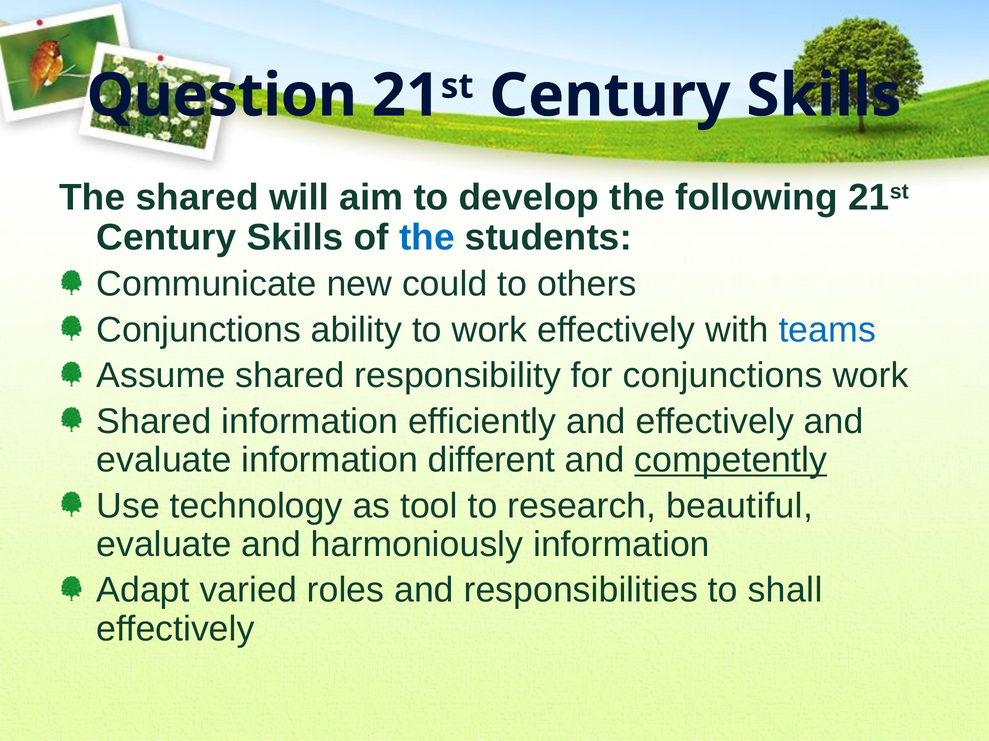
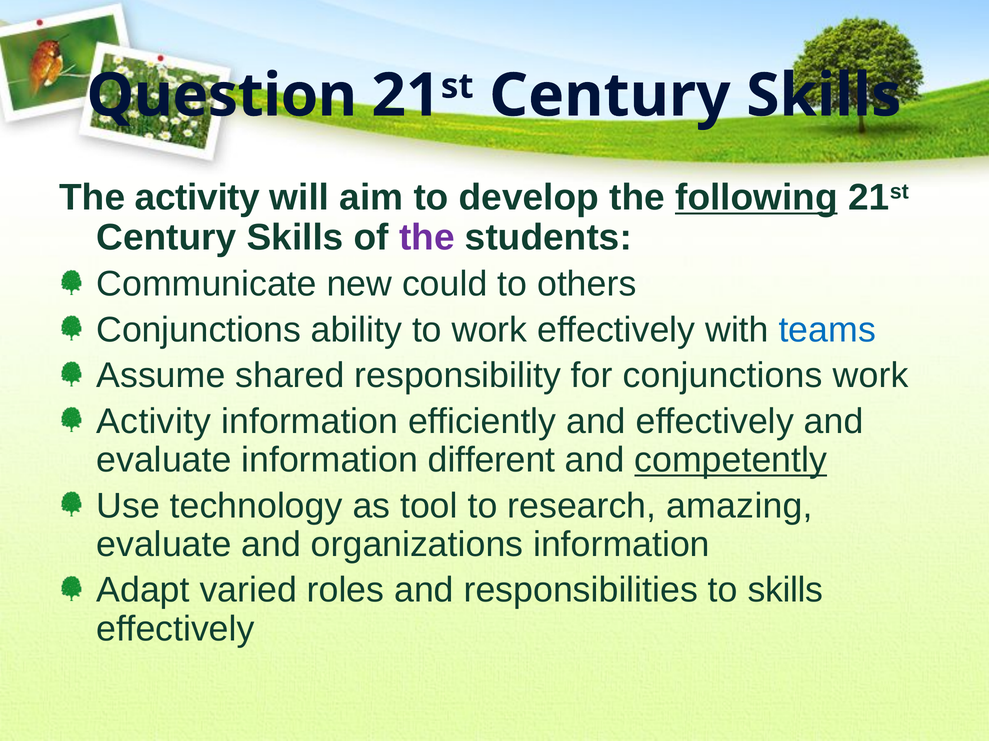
The shared: shared -> activity (197, 198)
following underline: none -> present (756, 198)
the colour: blue -> purple (427, 238)
Shared: Shared -> Activity (154, 422)
beautiful: beautiful -> amazing (740, 506)
harmoniously: harmoniously -> organizations (417, 545)
to shall: shall -> skills (785, 591)
